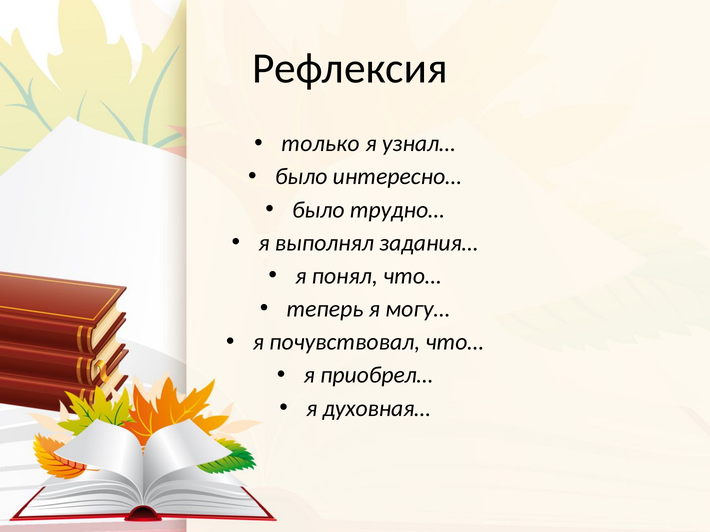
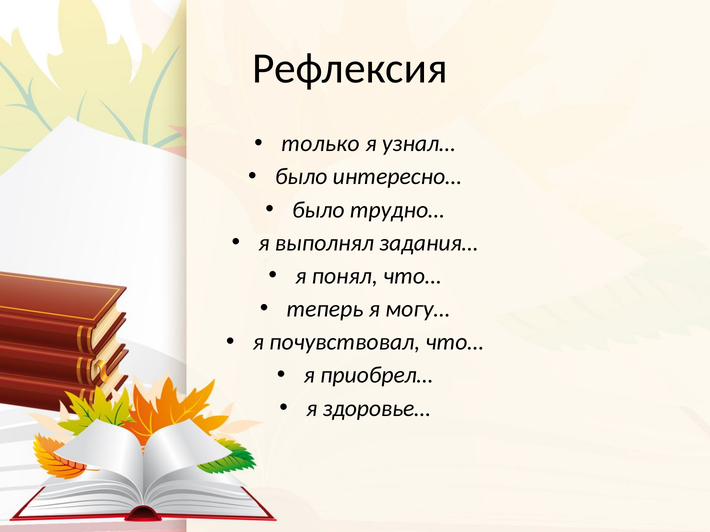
духовная…: духовная… -> здоровье… (377, 409)
